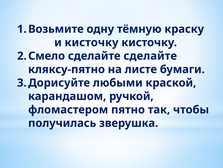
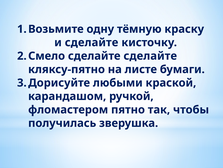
и кисточку: кисточку -> сделайте (92, 42)
